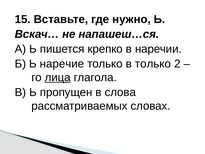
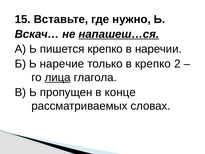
напашеш…ся underline: none -> present (119, 34)
в только: только -> крепко (153, 64)
слова: слова -> конце (120, 92)
